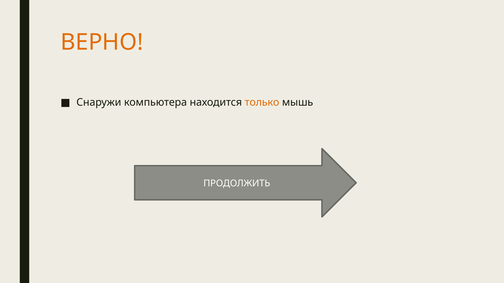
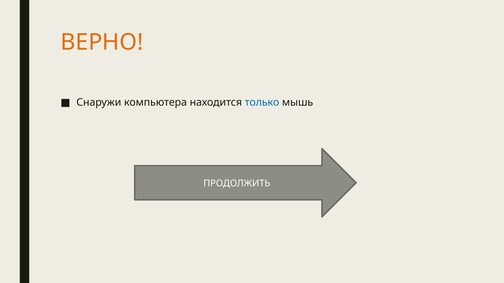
только colour: orange -> blue (262, 102)
